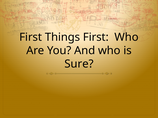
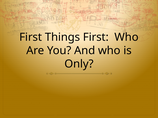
Sure: Sure -> Only (79, 64)
